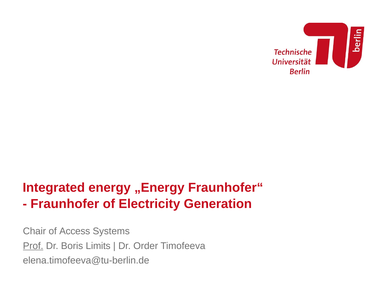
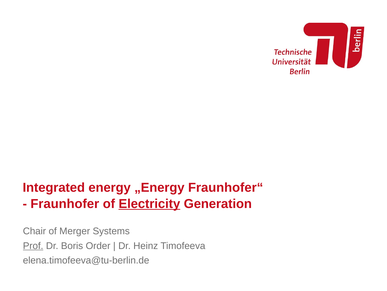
Electricity underline: none -> present (149, 203)
Access: Access -> Merger (75, 231)
Limits: Limits -> Order (98, 245)
Order: Order -> Heinz (146, 245)
